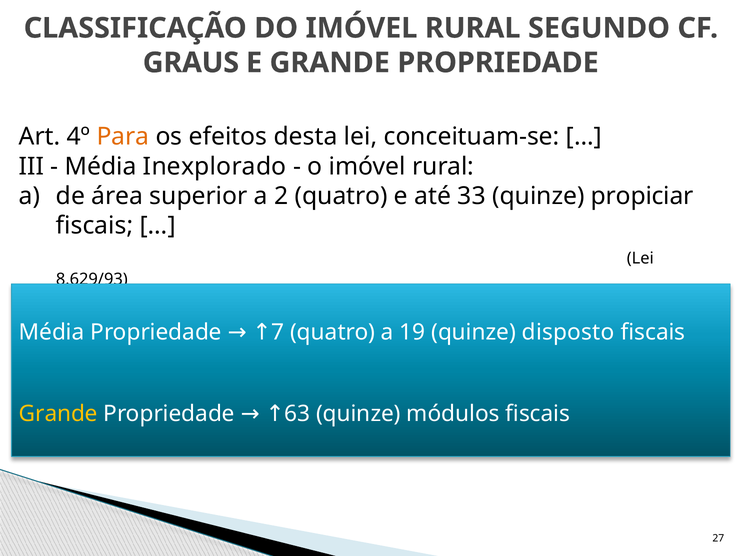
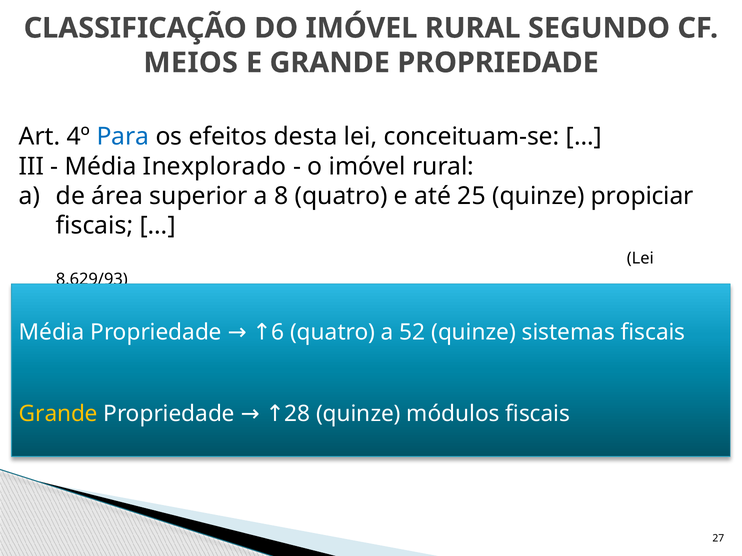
GRAUS: GRAUS -> MEIOS (191, 63)
Para colour: orange -> blue (123, 137)
2: 2 -> 8 (281, 196)
33: 33 -> 25 (472, 196)
7: 7 -> 6 (278, 333)
19: 19 -> 52 (412, 333)
disposto: disposto -> sistemas (568, 333)
63: 63 -> 28 (297, 414)
